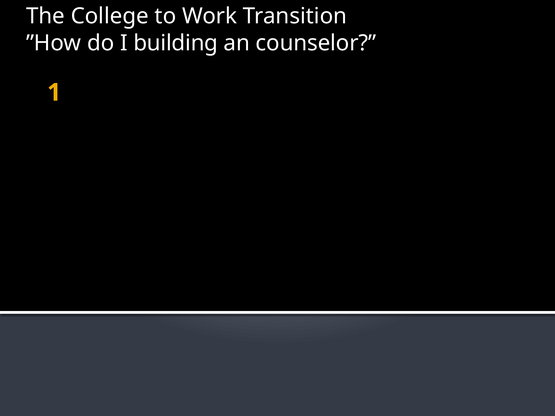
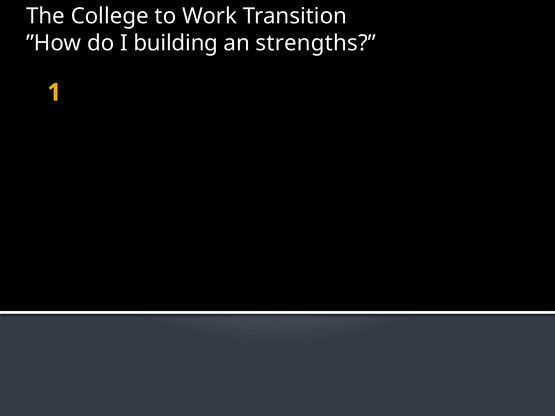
counselor: counselor -> strengths (316, 43)
